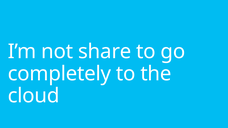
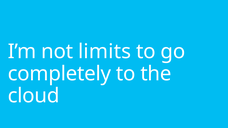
share: share -> limits (105, 52)
